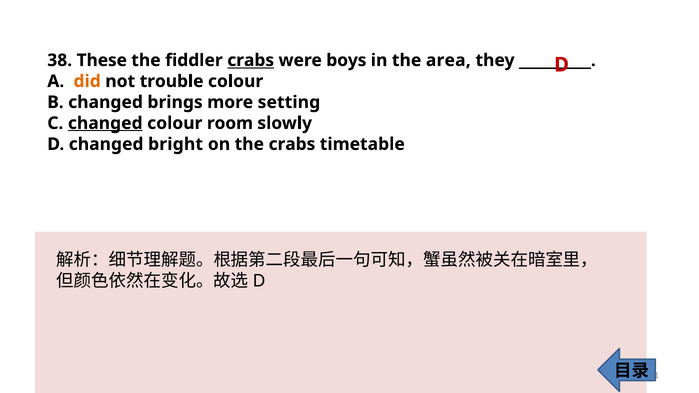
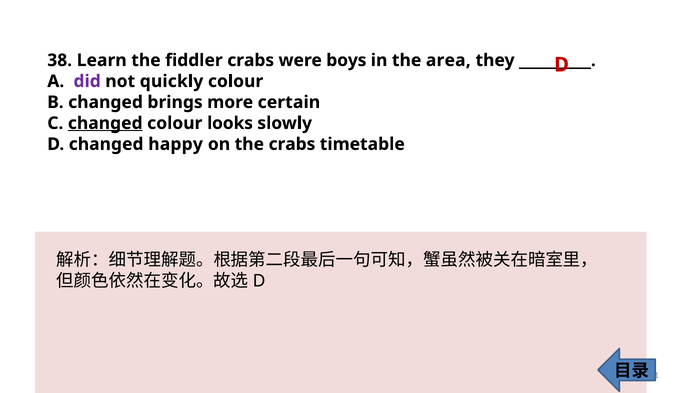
These: These -> Learn (102, 60)
crabs underline: present -> none (251, 60)
did colour: orange -> purple (87, 81)
trouble: trouble -> quickly (171, 81)
setting: setting -> certain (289, 102)
room: room -> looks (230, 123)
bright: bright -> happy (176, 144)
